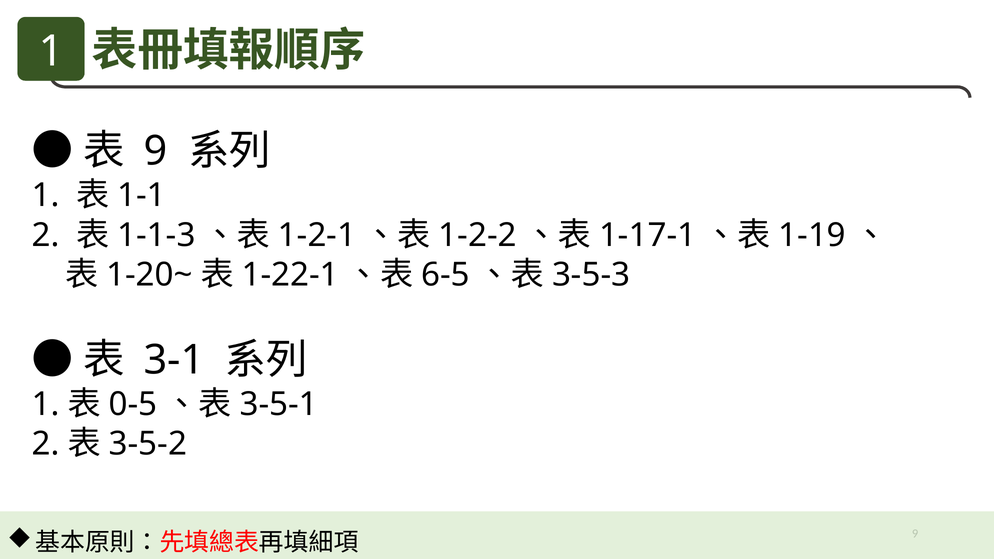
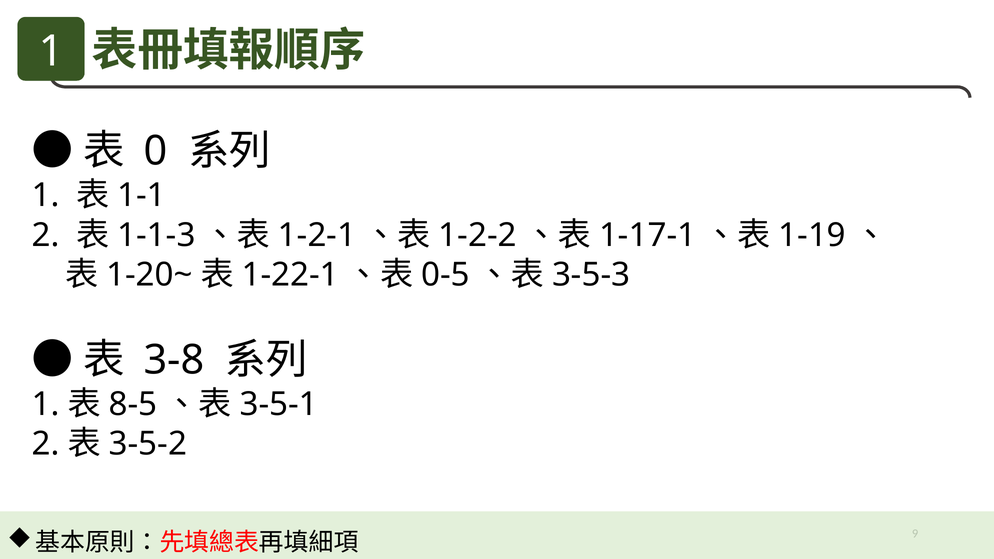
9: 9 -> 0 (156, 151)
6-5: 6-5 -> 0-5 (445, 275)
3-1: 3-1 -> 3-8 (174, 360)
0-5: 0-5 -> 8-5 (133, 404)
